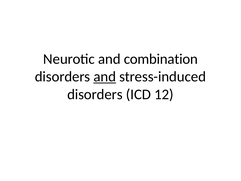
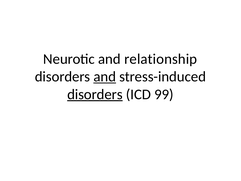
combination: combination -> relationship (161, 59)
disorders underline: none -> present (95, 94)
12: 12 -> 99 (164, 94)
